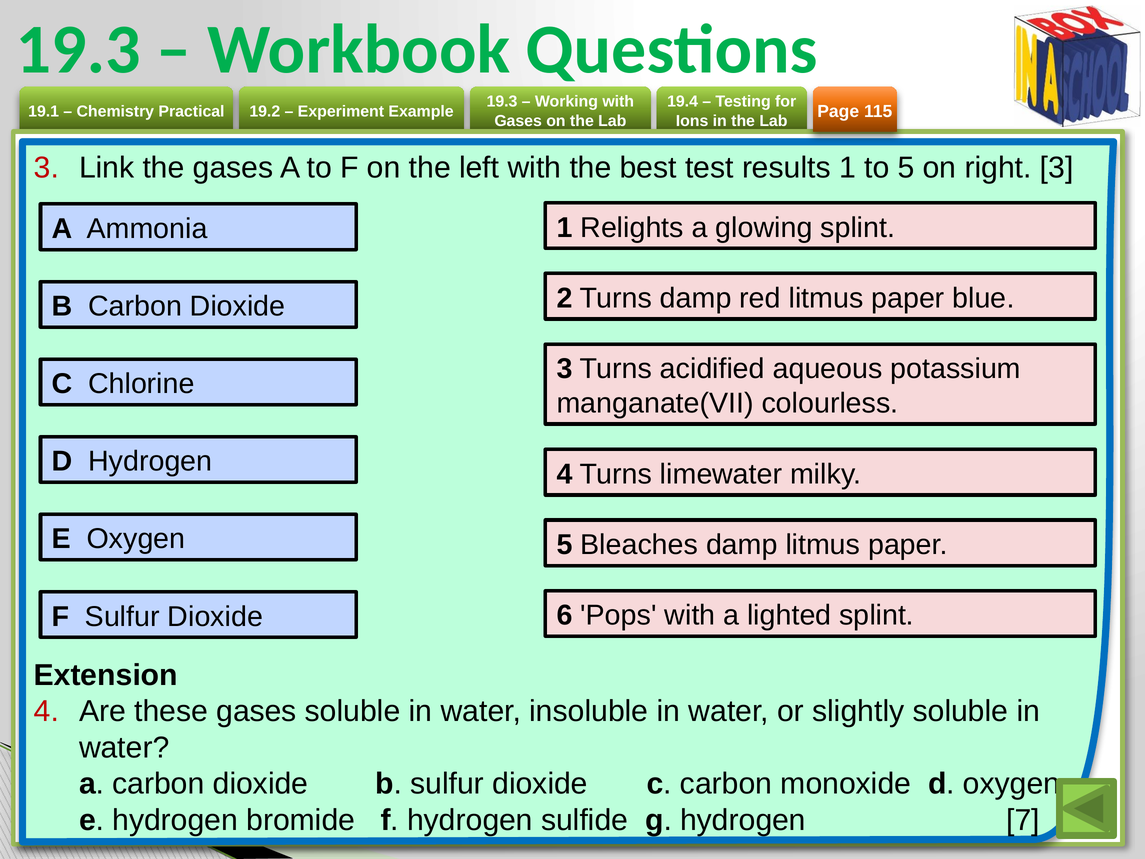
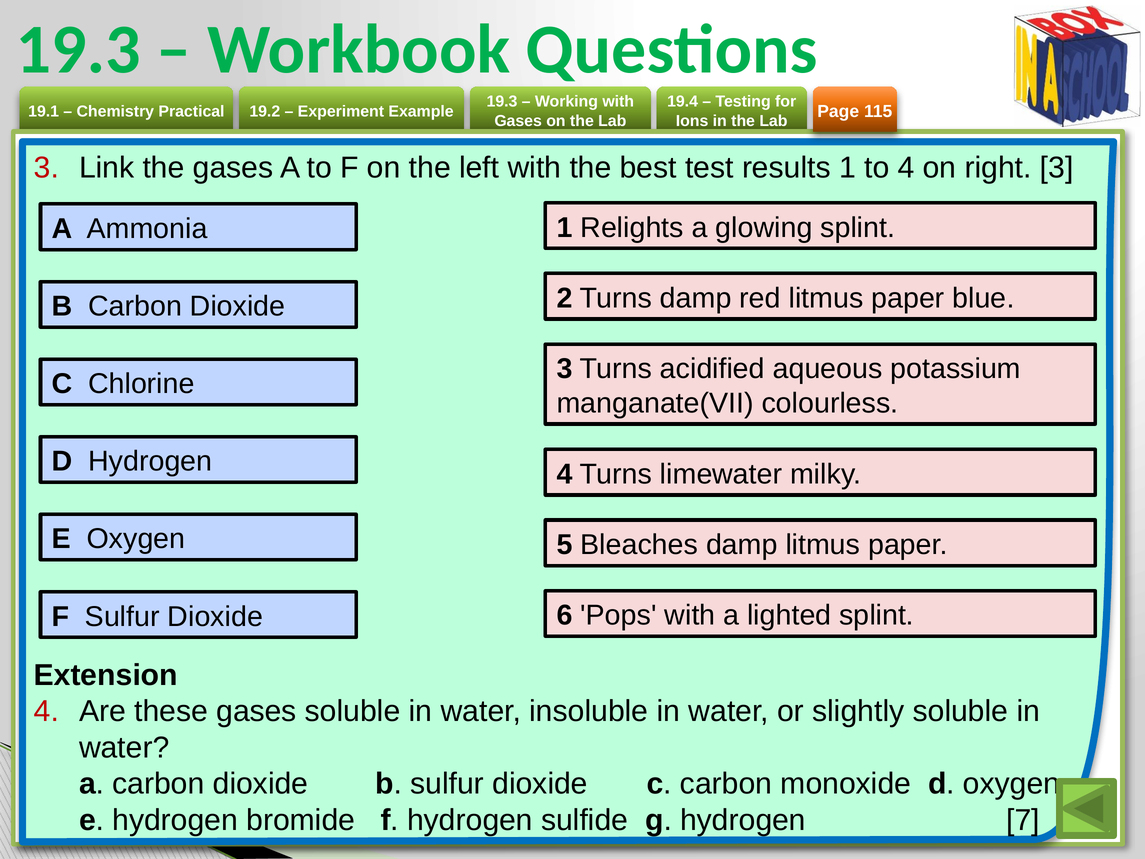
to 5: 5 -> 4 (906, 168)
